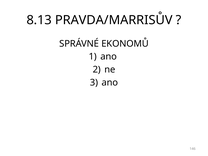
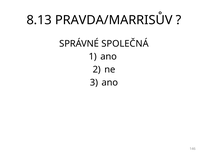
EKONOMŮ: EKONOMŮ -> SPOLEČNÁ (125, 44)
